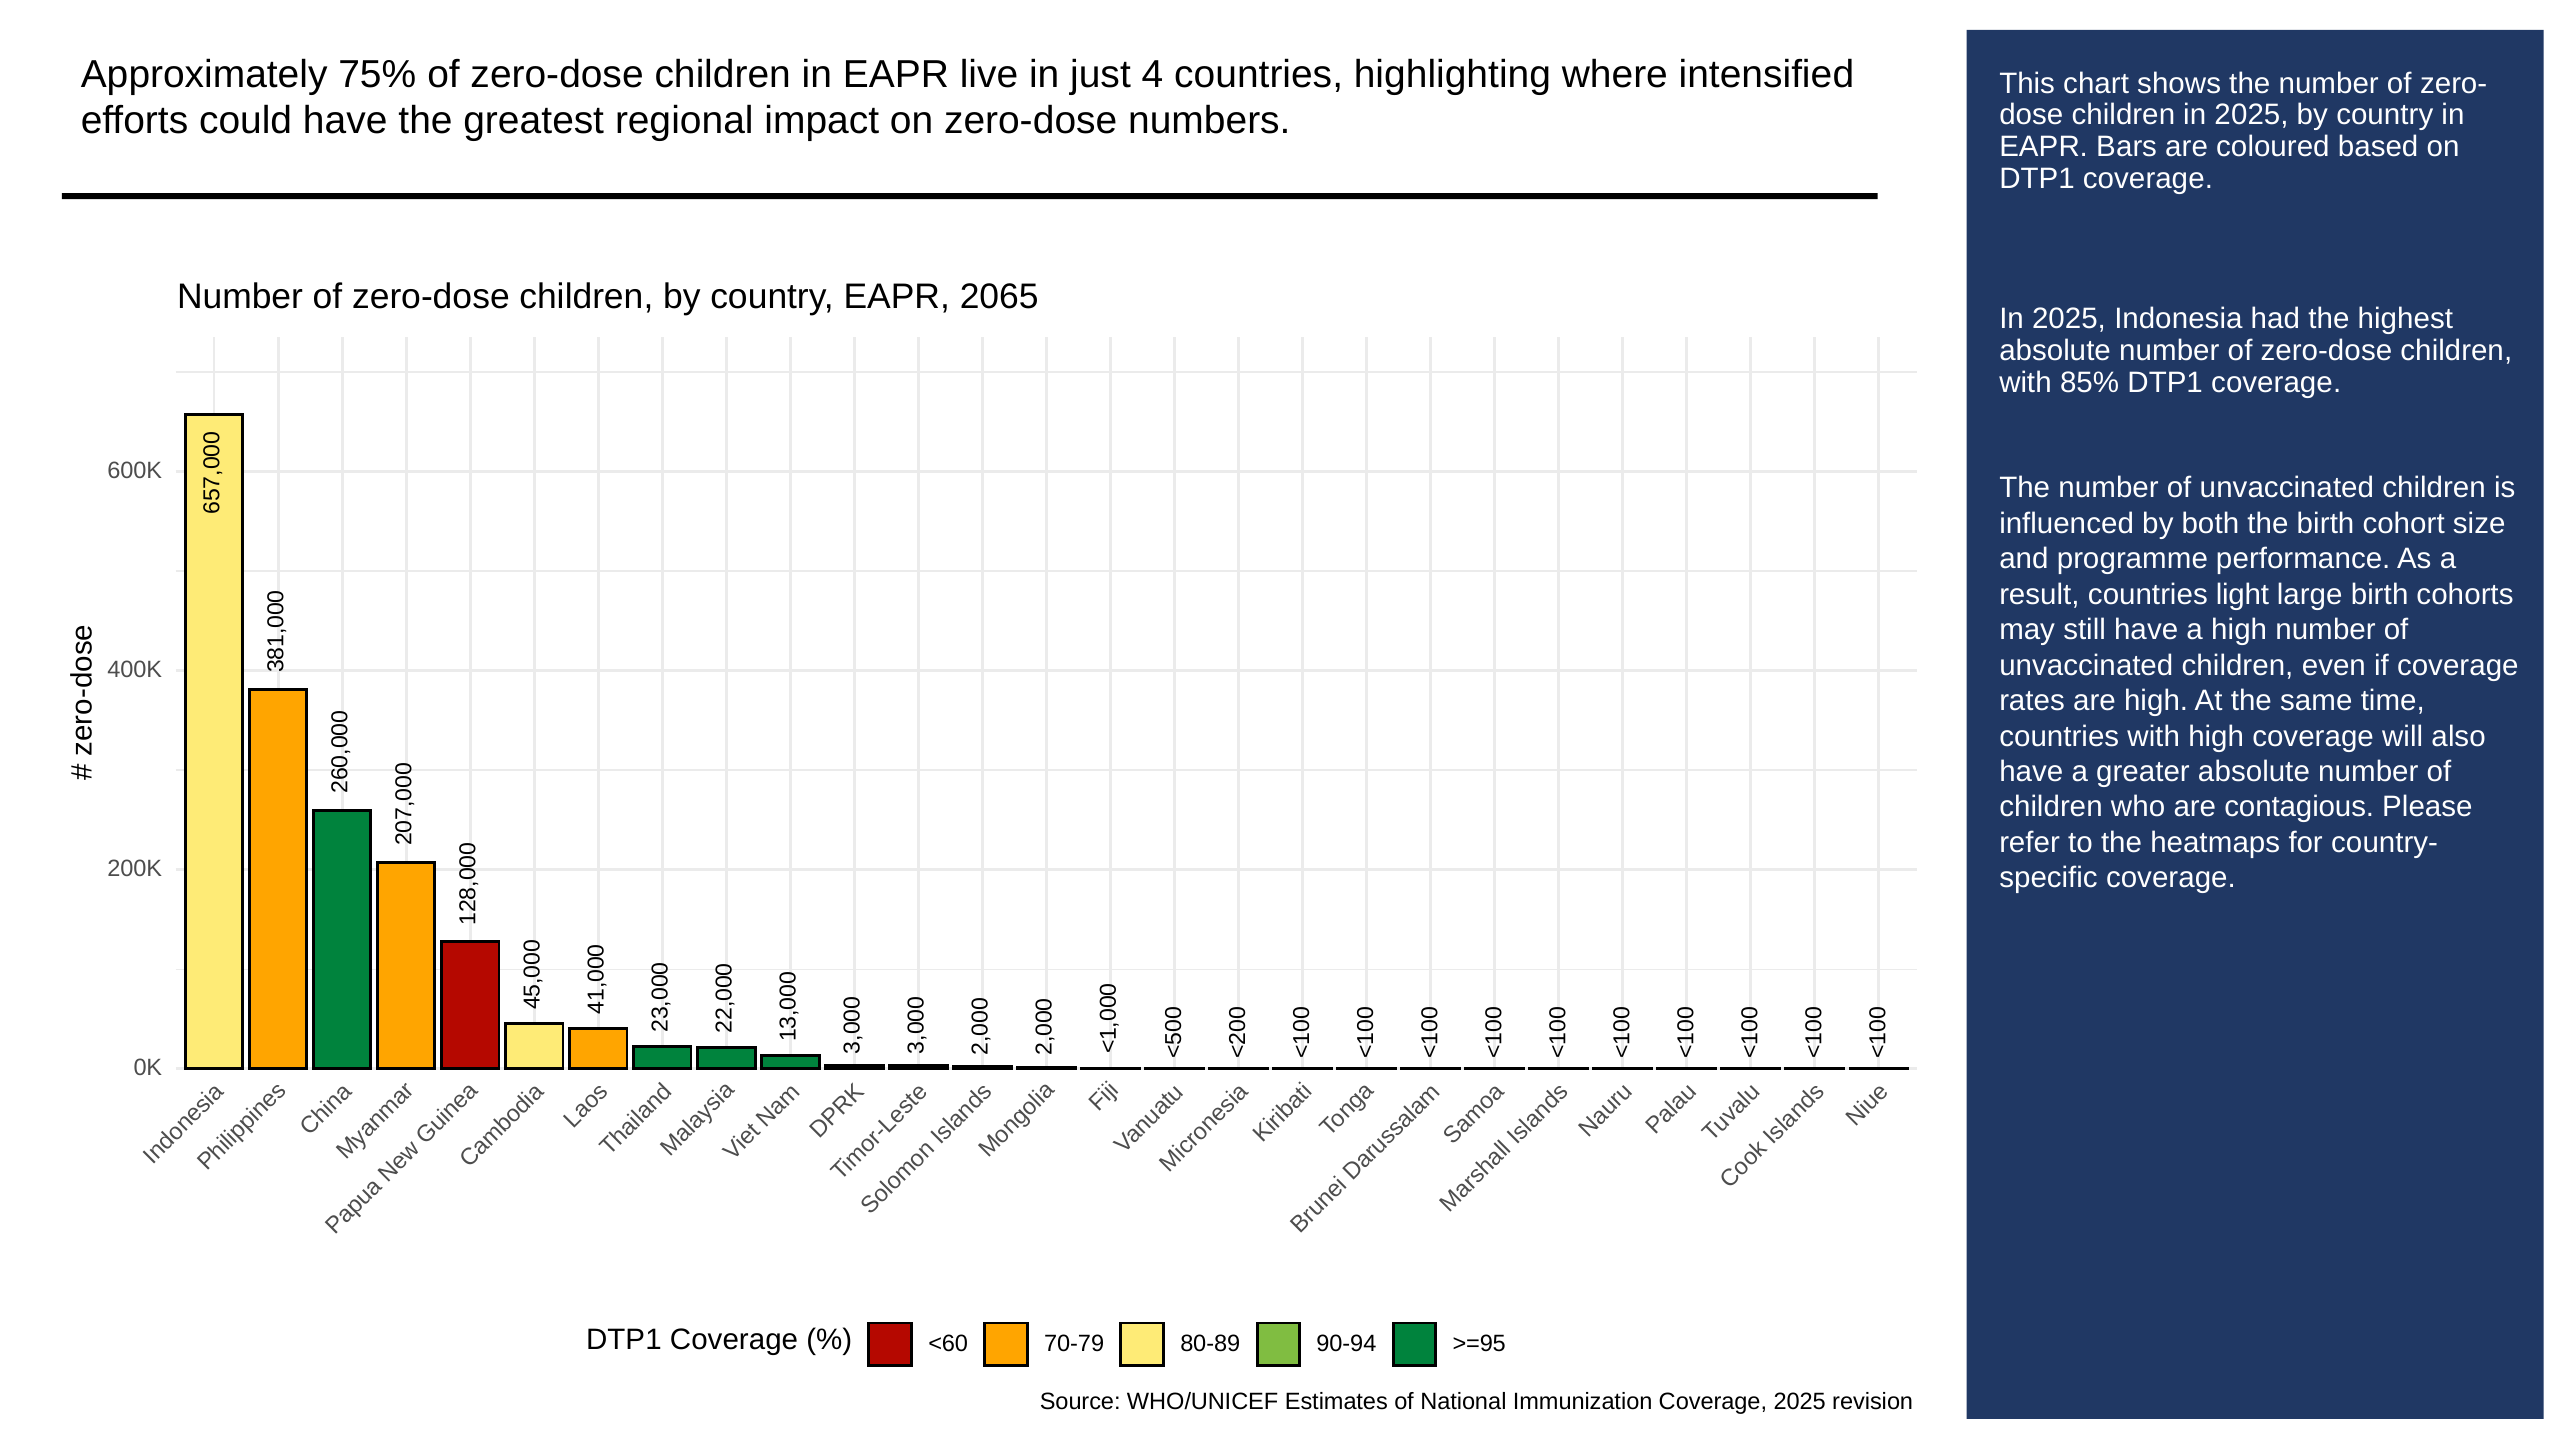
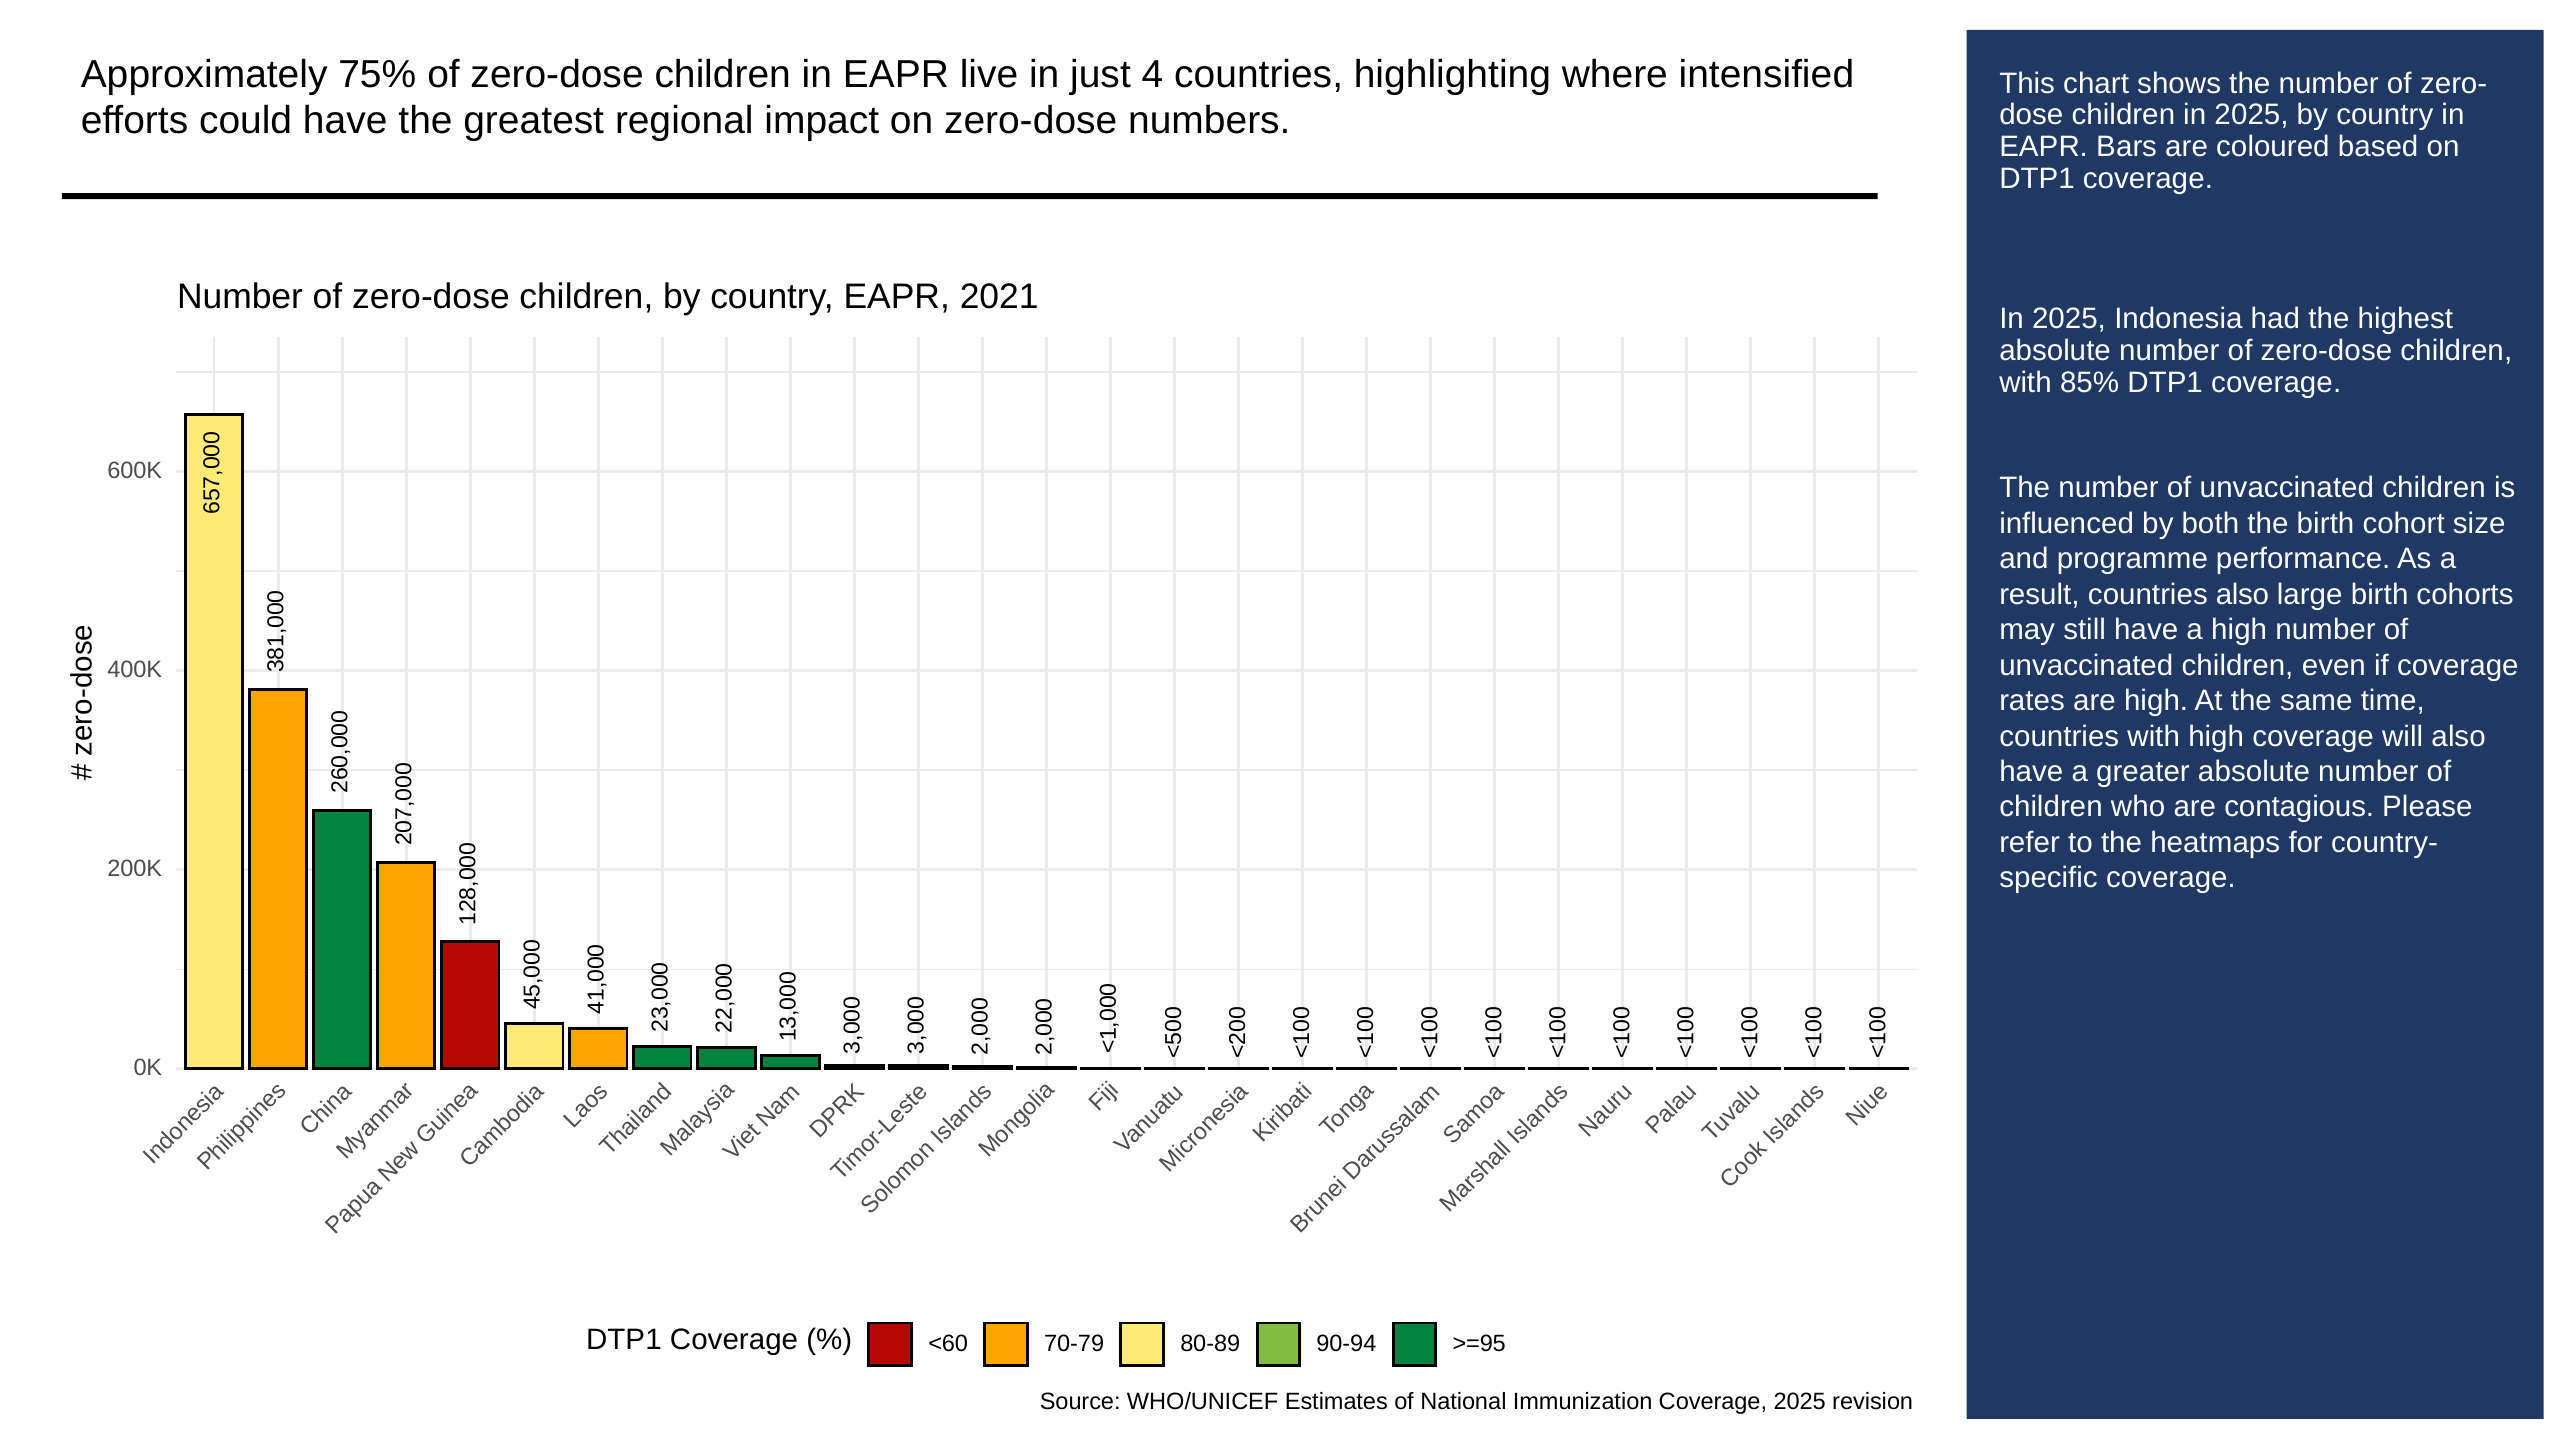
2065: 2065 -> 2021 (999, 297)
countries light: light -> also (2242, 594)
